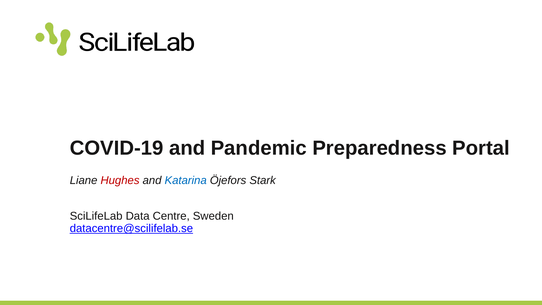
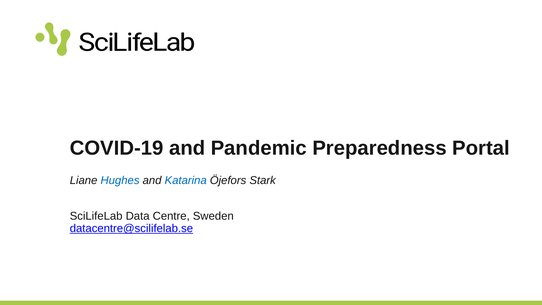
Hughes colour: red -> blue (120, 180)
